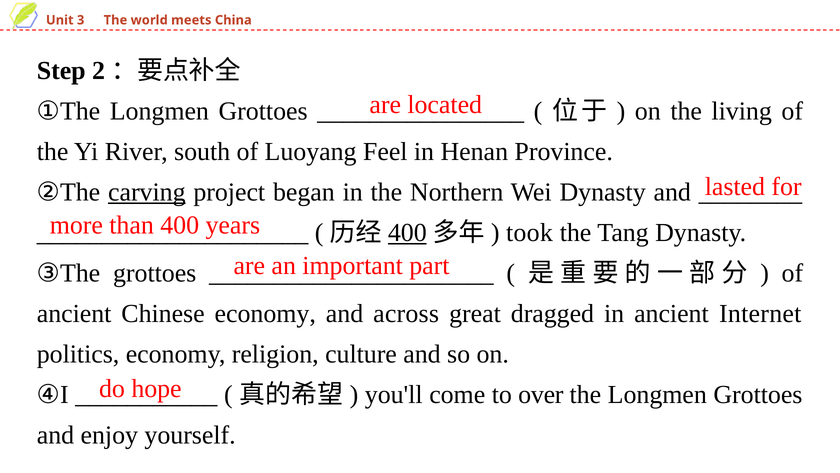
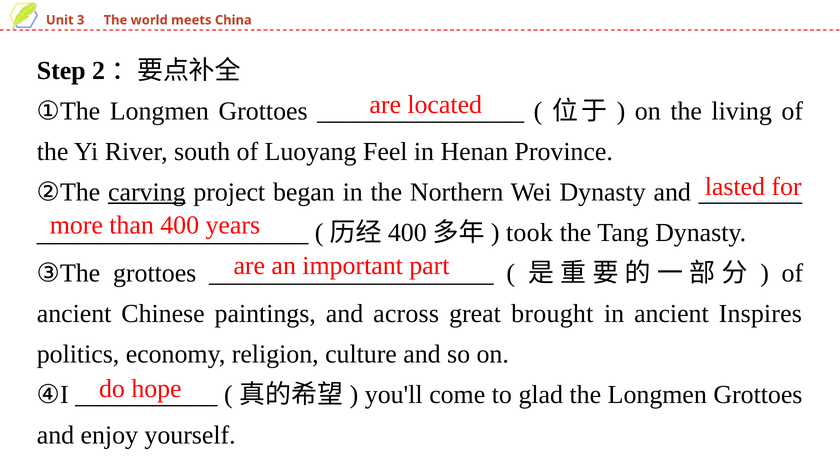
400 underline: present -> none (407, 233)
Chinese economy: economy -> paintings (265, 313)
dragged: dragged -> brought (552, 313)
Internet: Internet -> Inspires (760, 313)
over: over -> glad (541, 394)
